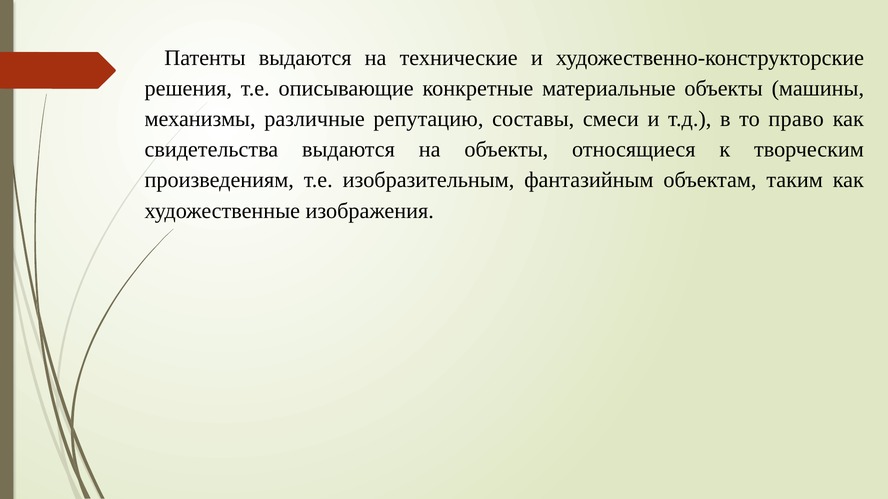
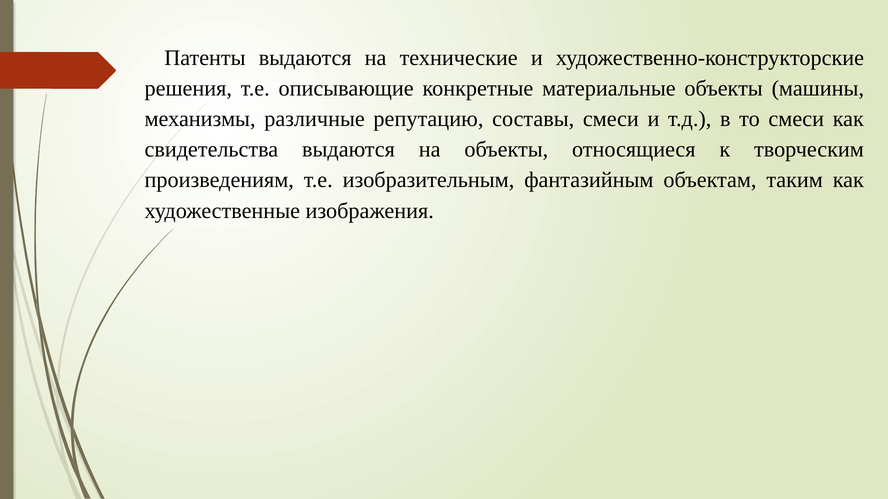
то право: право -> смеси (796, 119)
